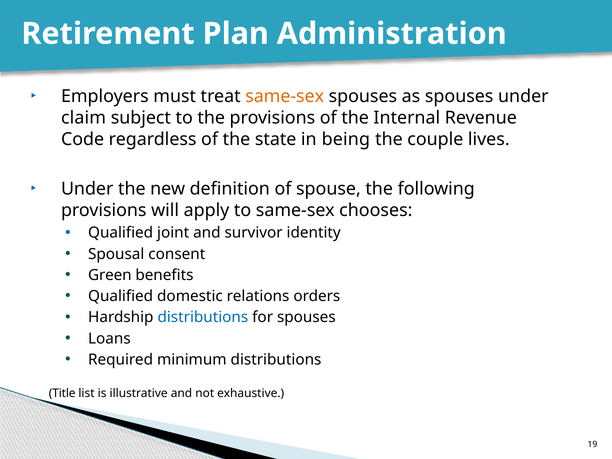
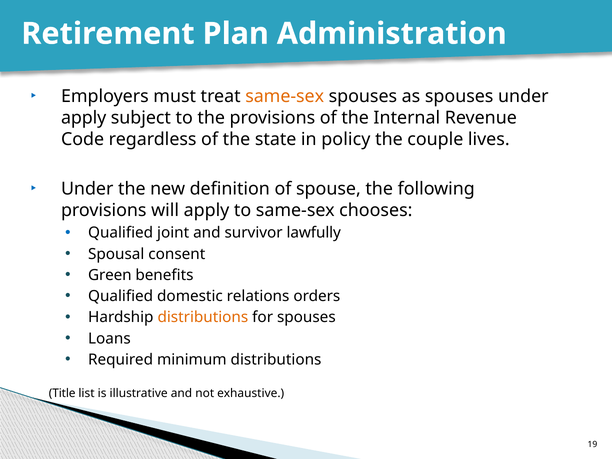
claim: claim -> apply (84, 118)
being: being -> policy (346, 139)
identity: identity -> lawfully (314, 233)
distributions colour: blue -> orange (203, 317)
